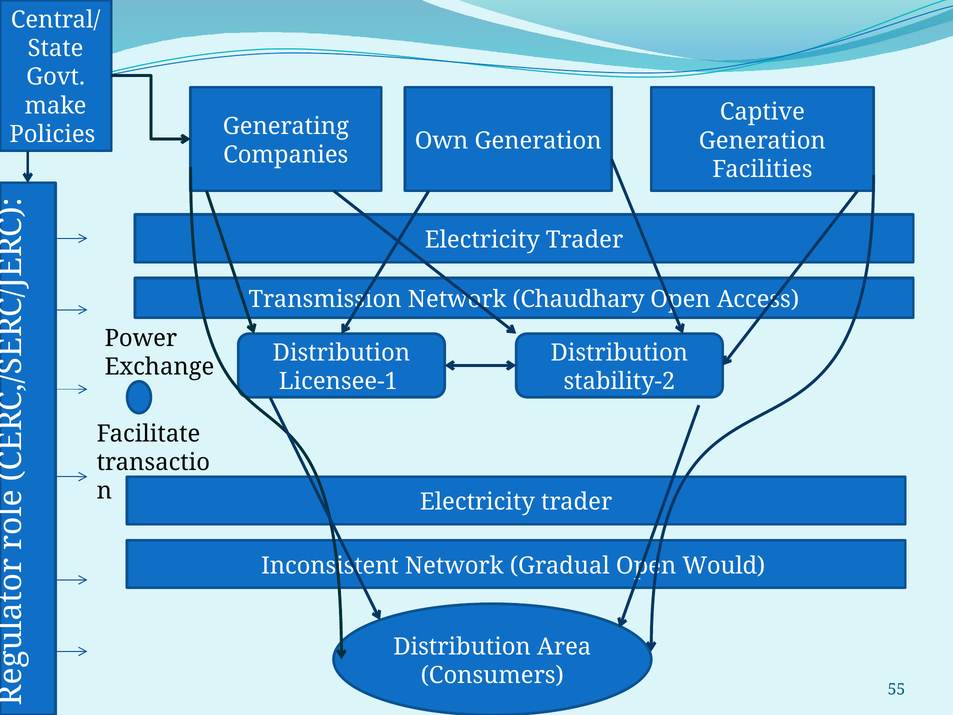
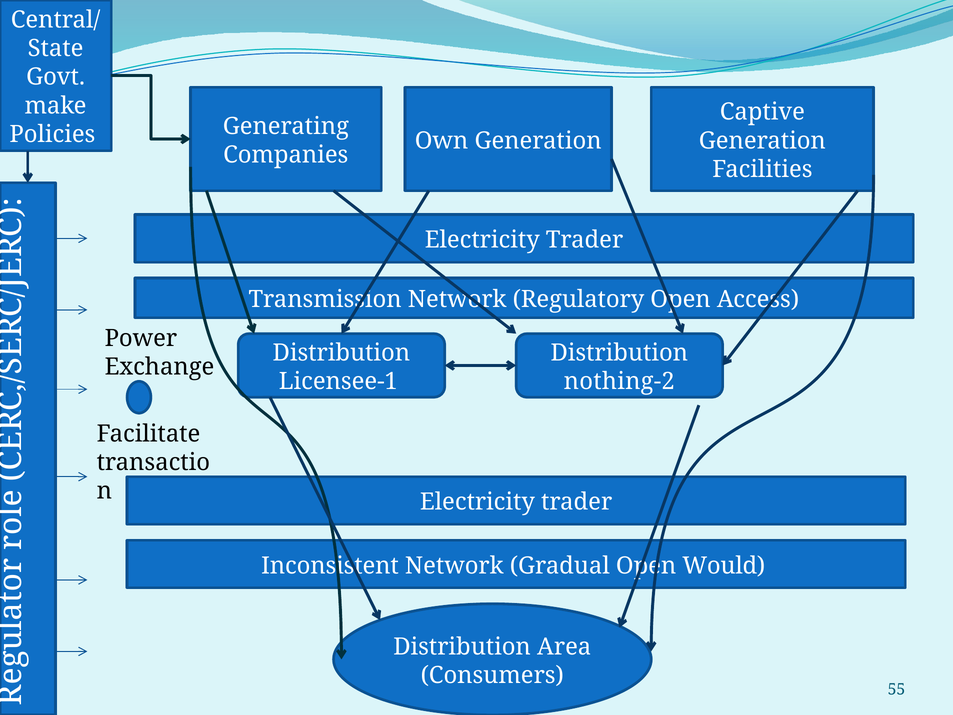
Chaudhary: Chaudhary -> Regulatory (578, 299)
stability-2: stability-2 -> nothing-2 (619, 381)
